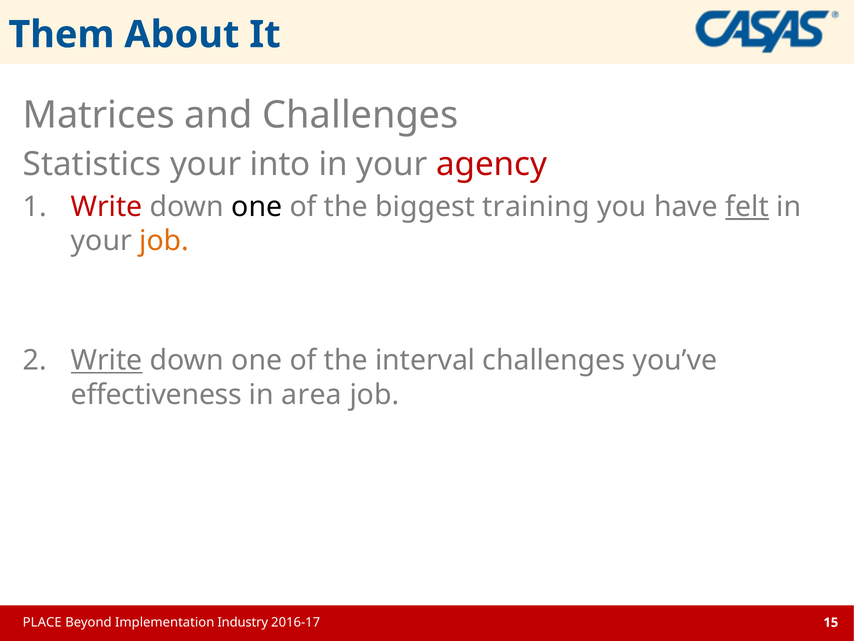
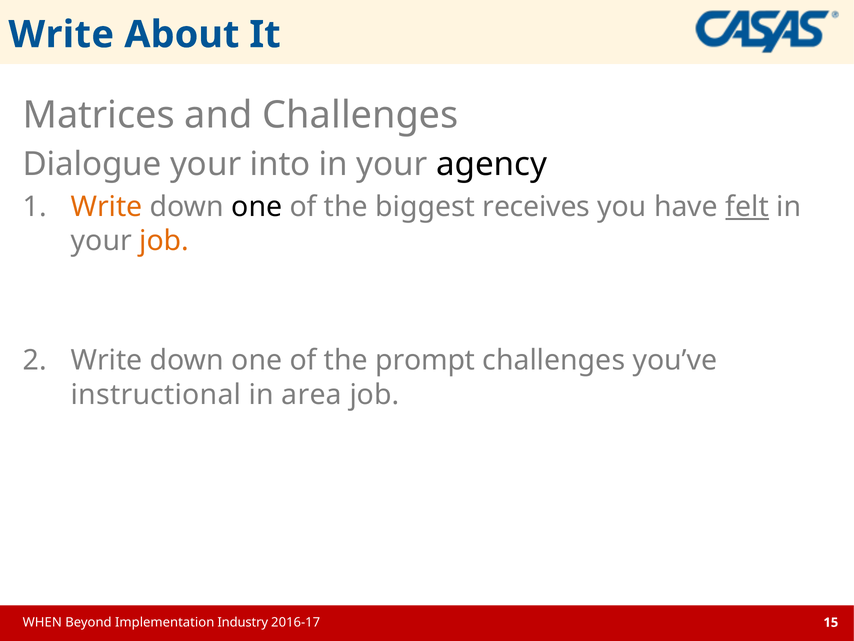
Them: Them -> Write (61, 35)
Statistics: Statistics -> Dialogue (92, 164)
agency colour: red -> black (492, 164)
Write colour: red -> orange (107, 207)
training: training -> receives (536, 207)
Write underline: present -> none (107, 360)
interval: interval -> prompt (425, 360)
effectiveness: effectiveness -> instructional (156, 394)
PLACE: PLACE -> WHEN (42, 622)
